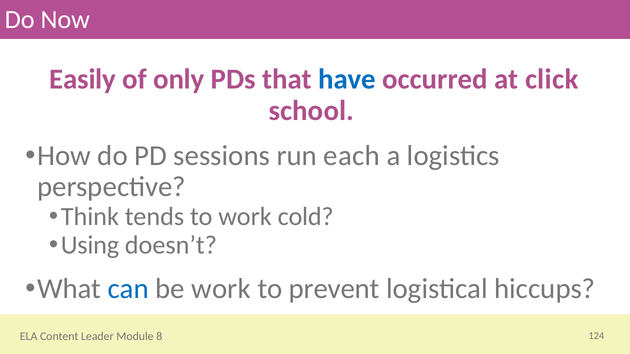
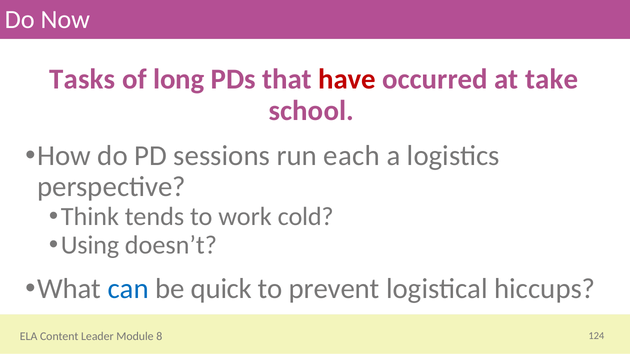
Easily: Easily -> Tasks (82, 79)
only: only -> long (179, 79)
have colour: blue -> red (347, 79)
click: click -> take (552, 79)
be work: work -> quick (221, 289)
